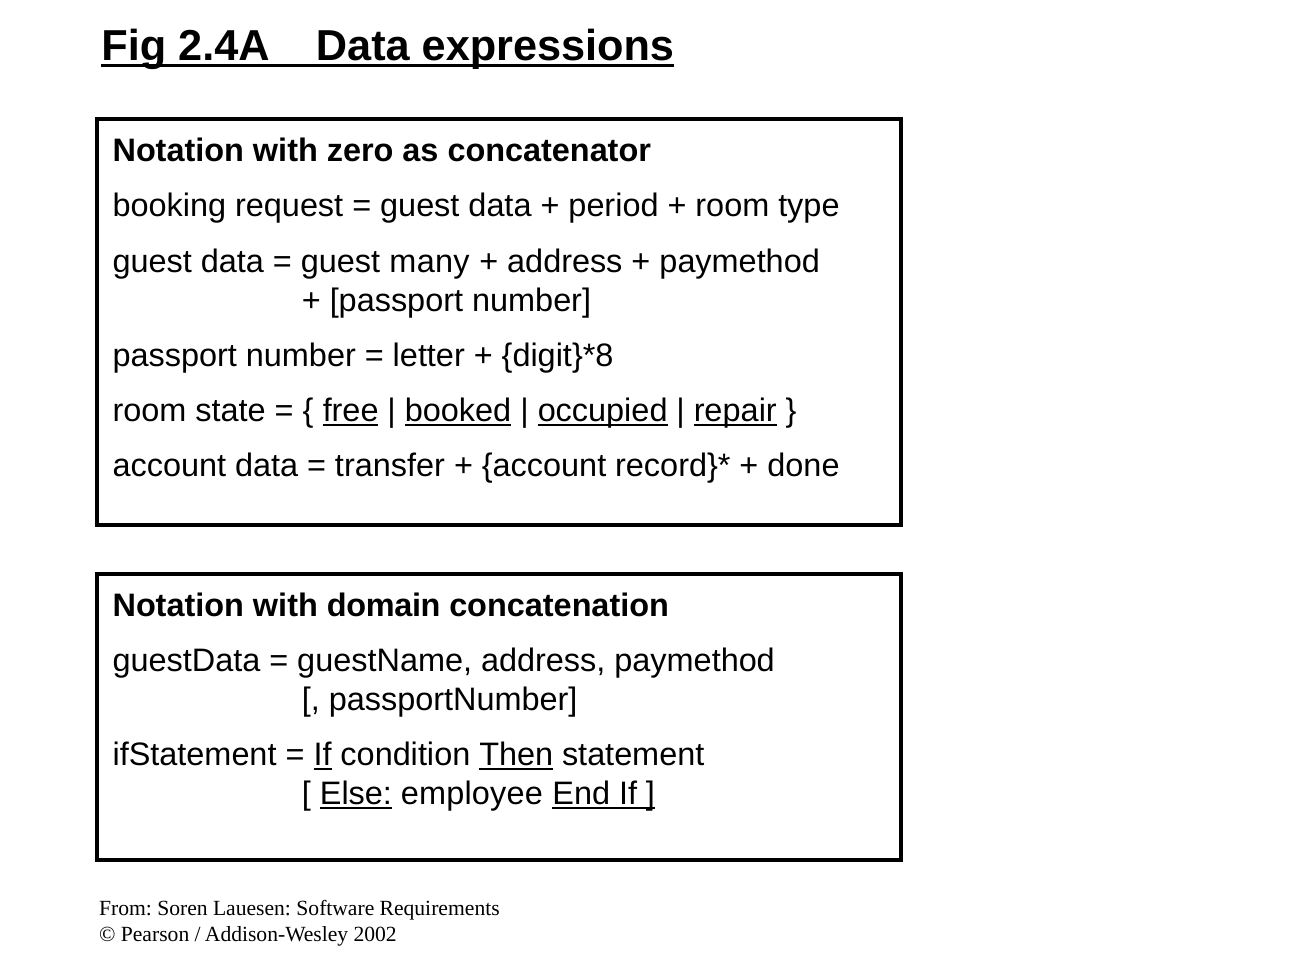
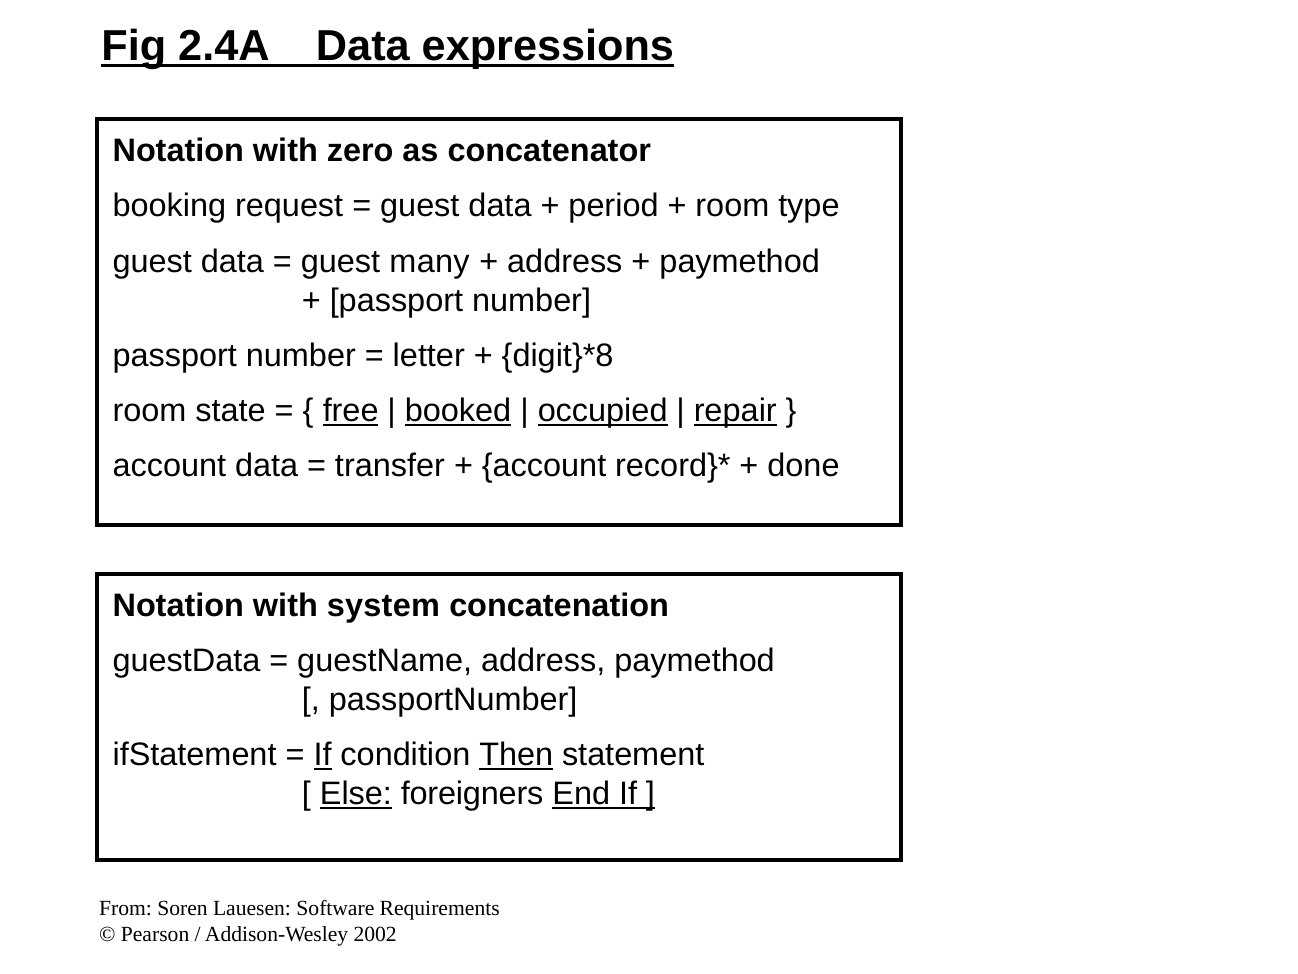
domain: domain -> system (383, 605)
employee: employee -> foreigners (472, 793)
